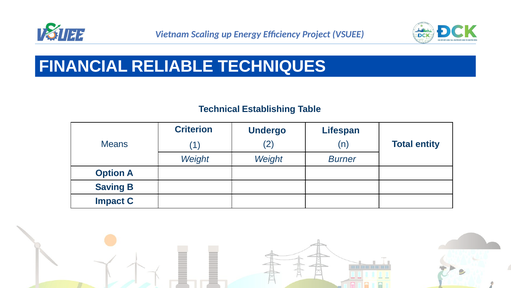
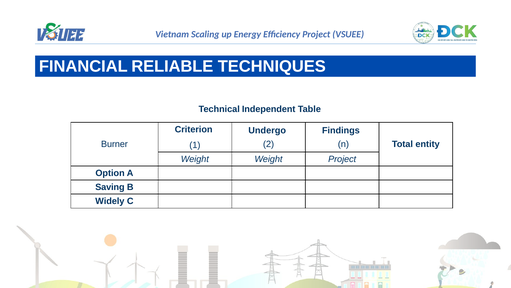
Establishing: Establishing -> Independent (269, 109)
Lifespan: Lifespan -> Findings (341, 130)
Means: Means -> Burner (114, 144)
Weight Burner: Burner -> Project (342, 159)
Impact: Impact -> Widely (110, 201)
